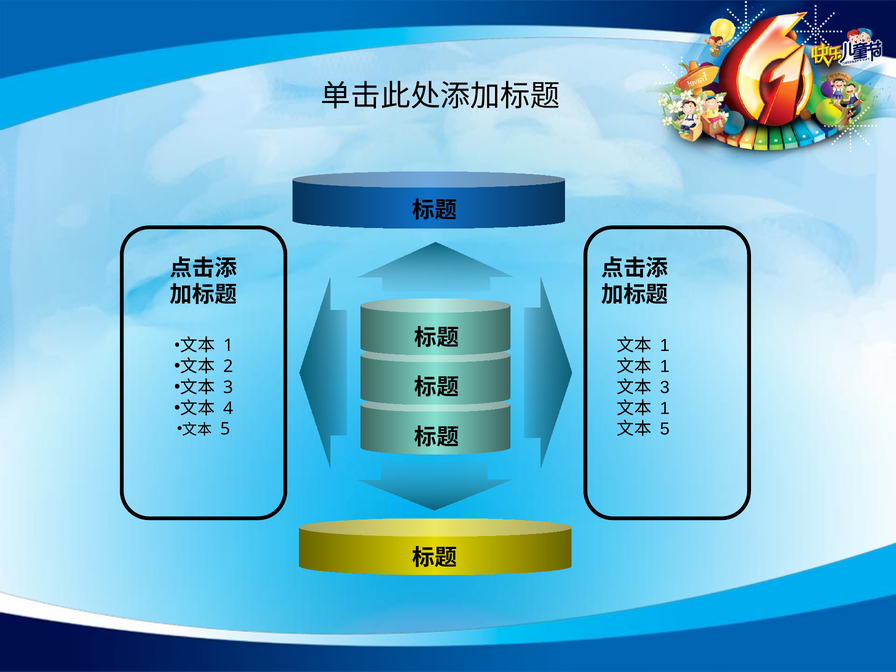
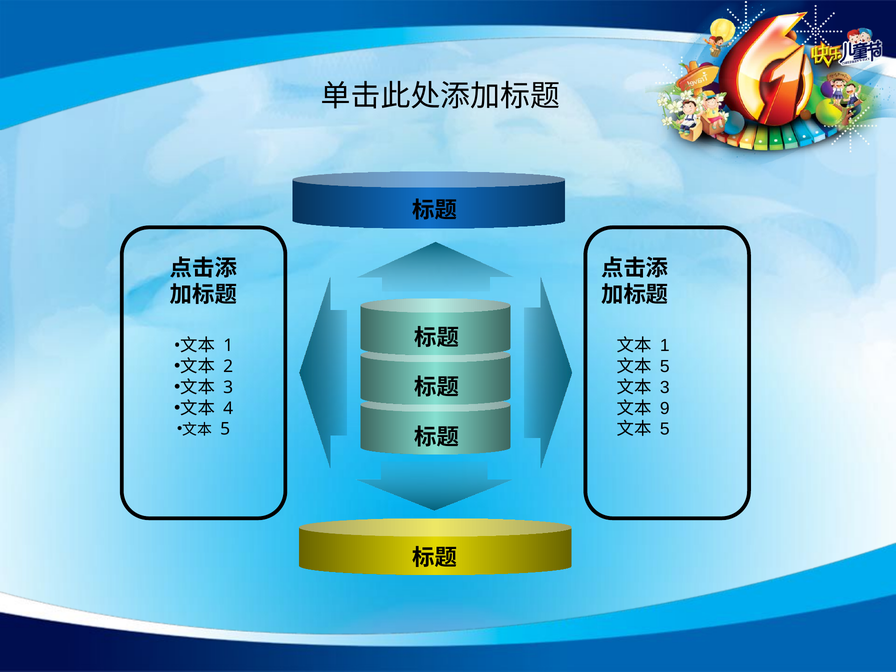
1: 1 -> 5 (665, 366)
1: 1 -> 9 (665, 408)
